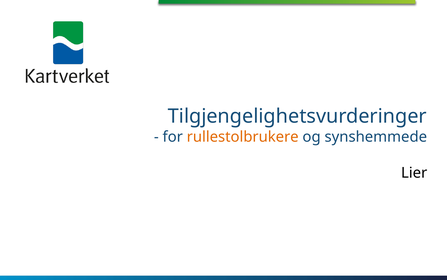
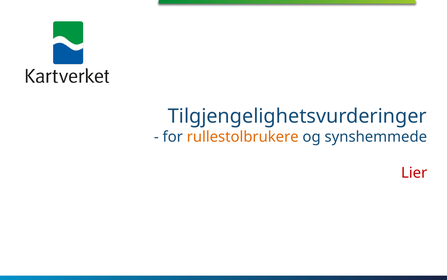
Lier colour: black -> red (414, 172)
